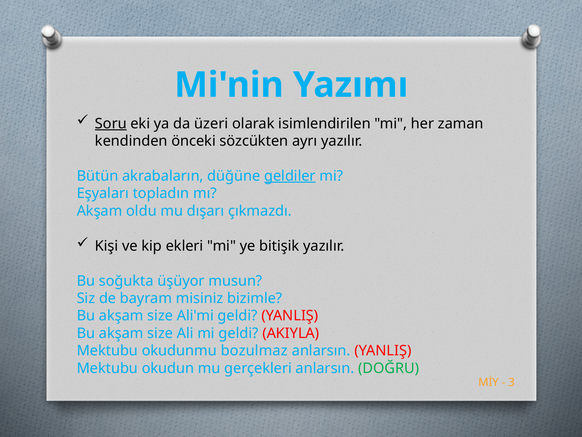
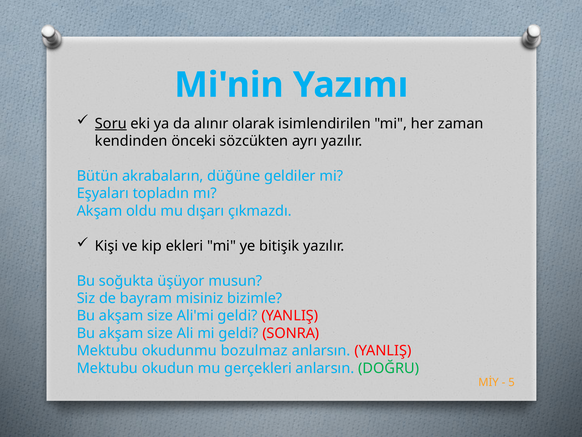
üzeri: üzeri -> alınır (211, 123)
geldiler underline: present -> none (290, 176)
AKIYLA: AKIYLA -> SONRA (291, 333)
3: 3 -> 5 (512, 382)
